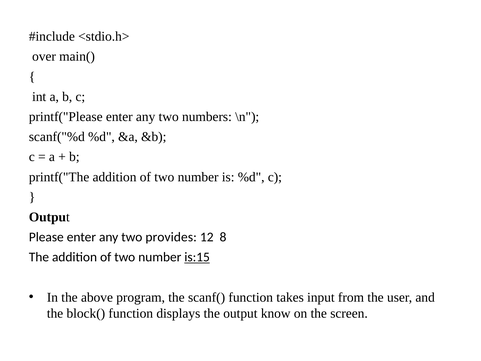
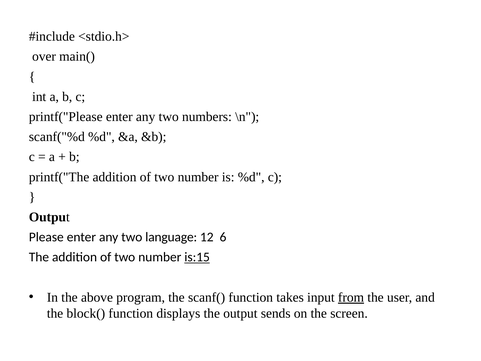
provides: provides -> language (171, 237)
8: 8 -> 6 (223, 237)
from underline: none -> present (351, 297)
know: know -> sends (276, 313)
